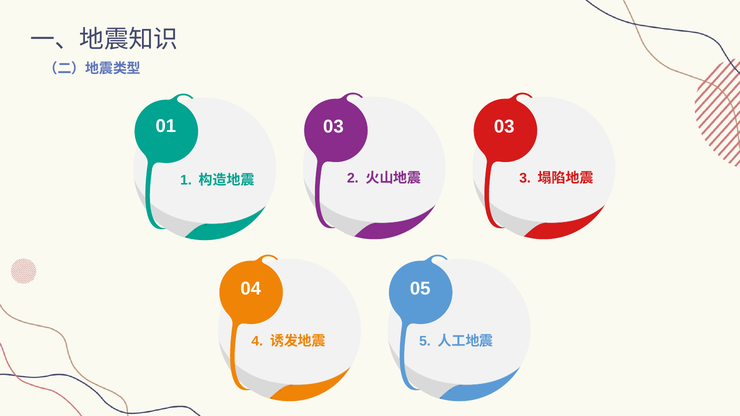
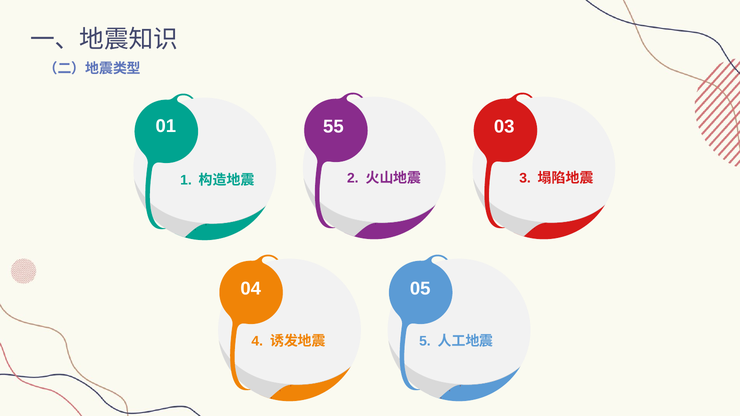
01 03: 03 -> 55 (333, 127)
